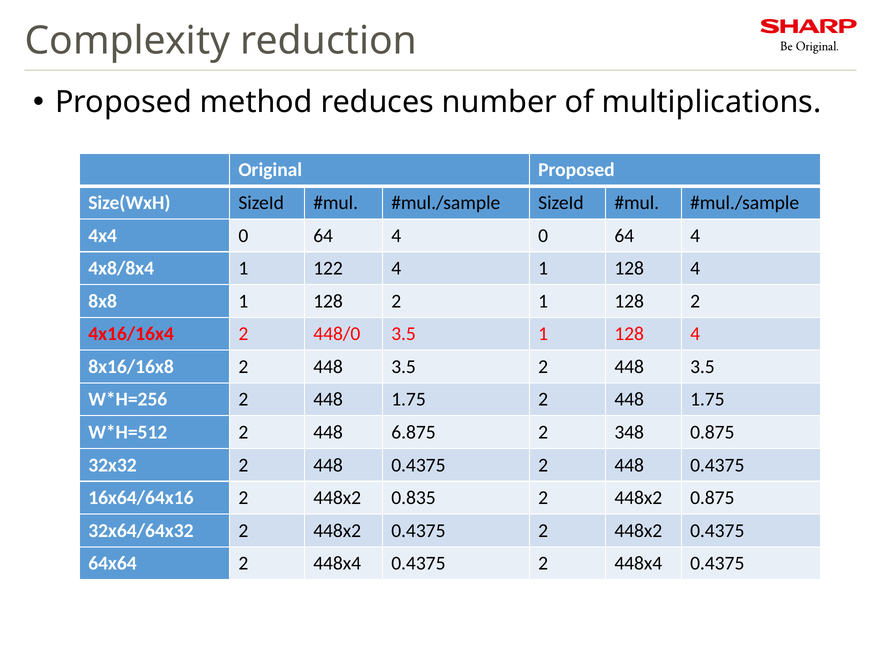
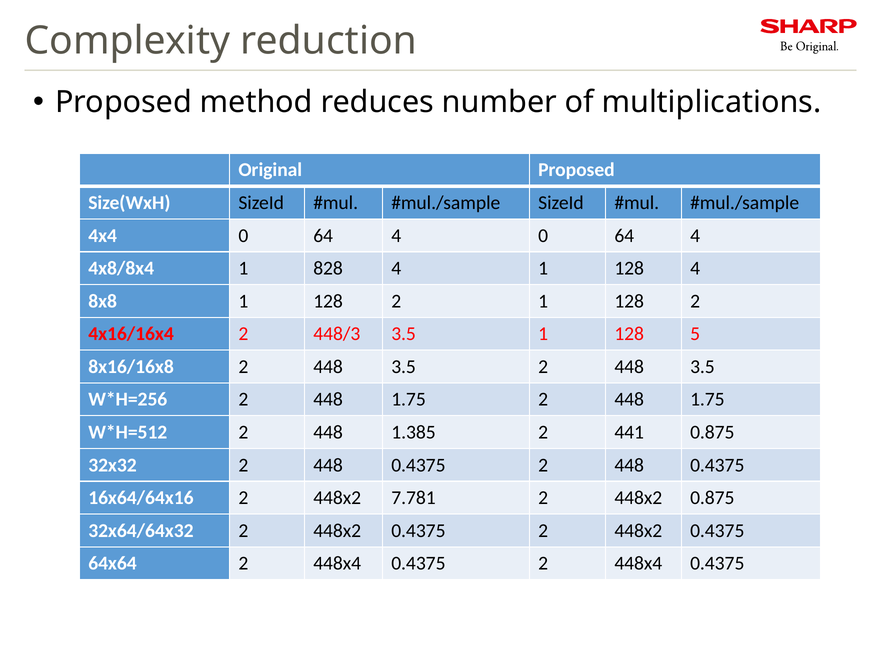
122: 122 -> 828 (328, 268)
448/0: 448/0 -> 448/3 (337, 334)
3.5 1 128 4: 4 -> 5 (695, 334)
6.875: 6.875 -> 1.385 (413, 432)
348: 348 -> 441 (629, 432)
0.835: 0.835 -> 7.781 (413, 498)
